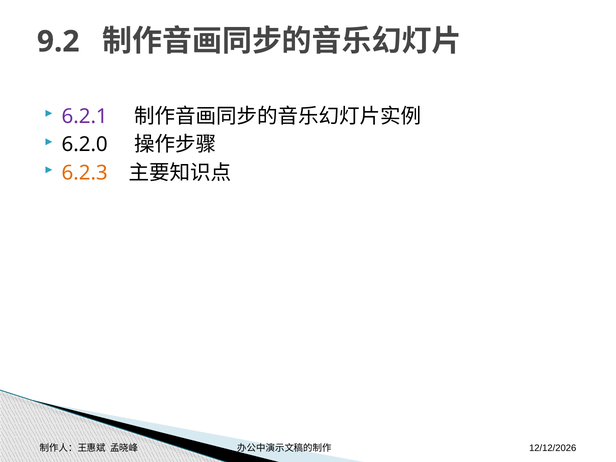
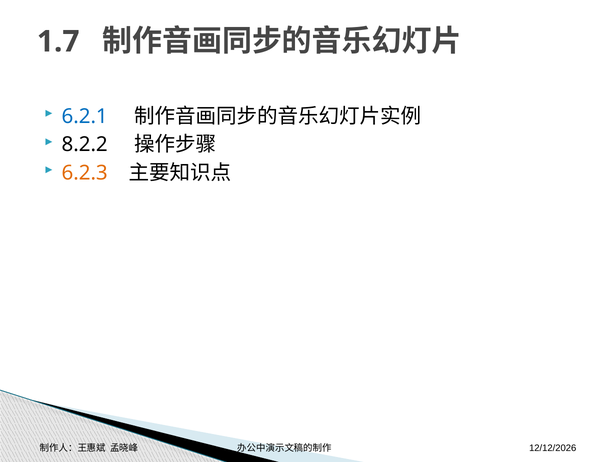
9.2: 9.2 -> 1.7 (58, 42)
6.2.1 colour: purple -> blue (85, 117)
6.2.0: 6.2.0 -> 8.2.2 (85, 145)
